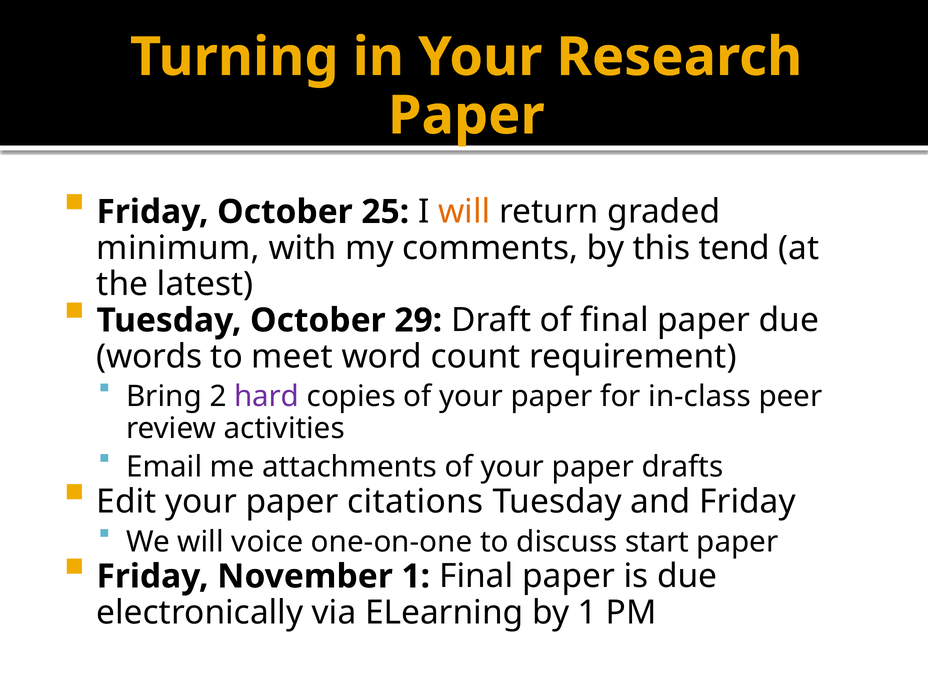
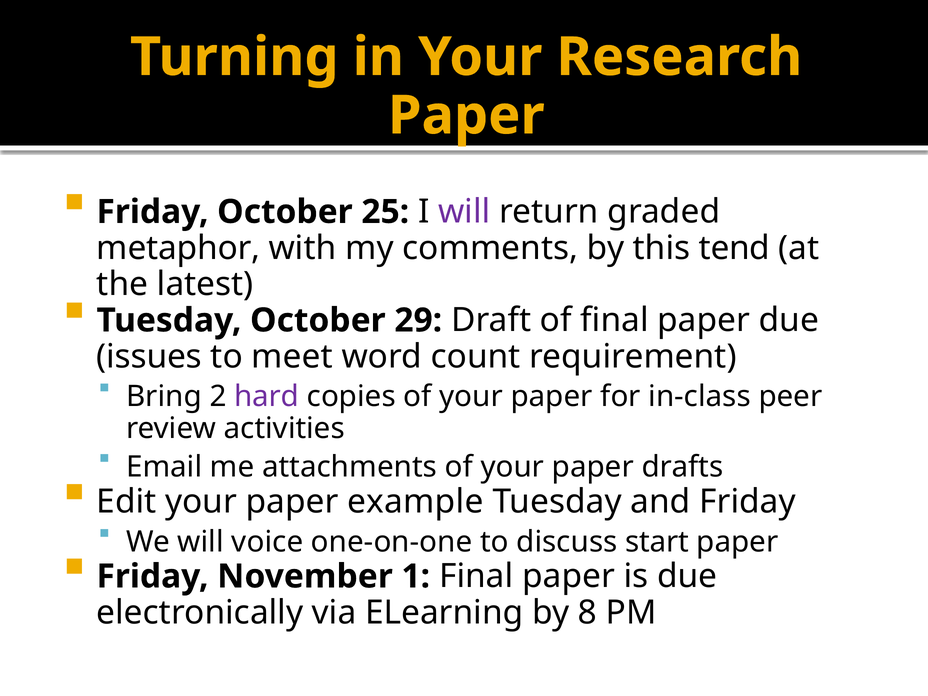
will colour: orange -> purple (464, 212)
minimum: minimum -> metaphor (178, 248)
words: words -> issues (149, 357)
citations: citations -> example (415, 502)
by 1: 1 -> 8 (587, 613)
